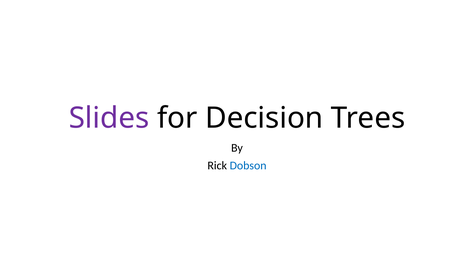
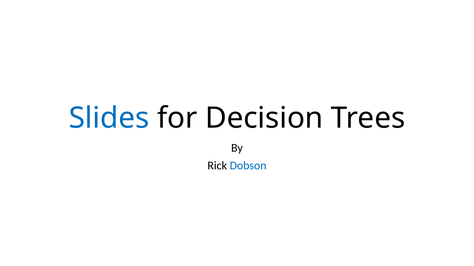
Slides colour: purple -> blue (109, 118)
